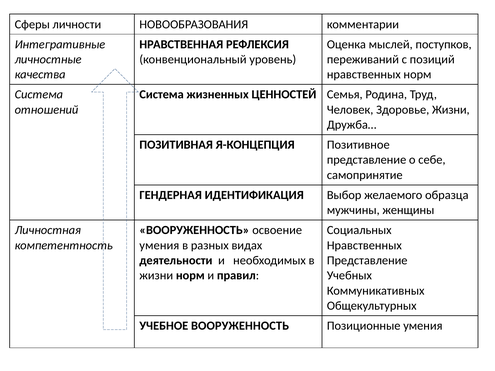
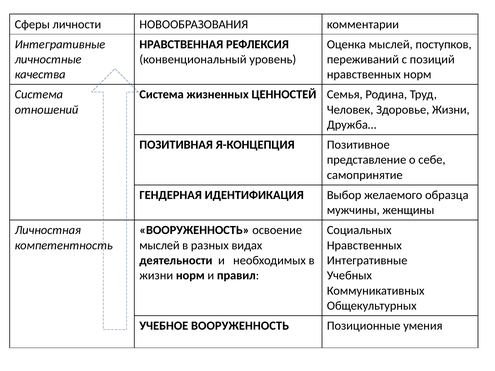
умения: умения -> мыслей (159, 245)
Представление: Представление -> Интегративные (367, 261)
